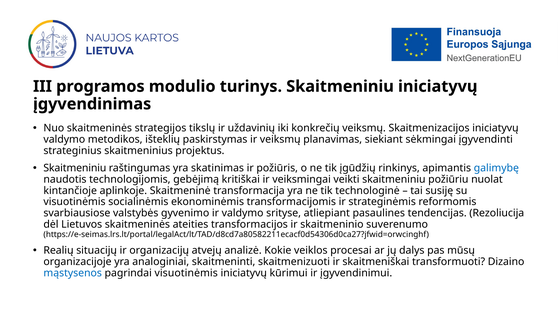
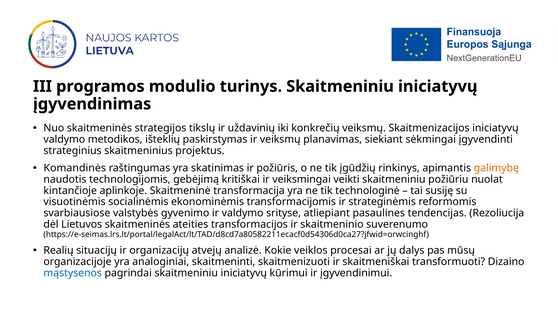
Skaitmeniniu: Skaitmeniniu -> Komandinės (75, 168)
galimybę colour: blue -> orange (496, 168)
pagrindai visuotinėmis: visuotinėmis -> skaitmeniniu (186, 273)
